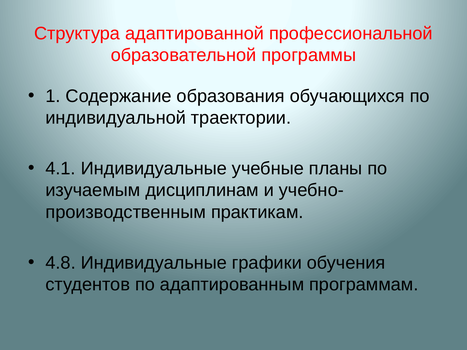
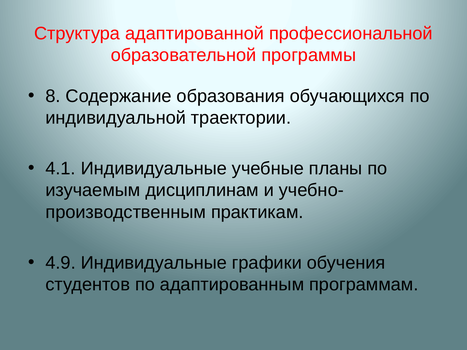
1: 1 -> 8 (53, 96)
4.8: 4.8 -> 4.9 (61, 263)
